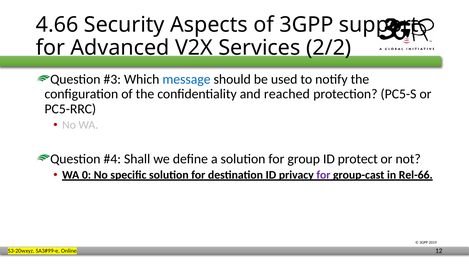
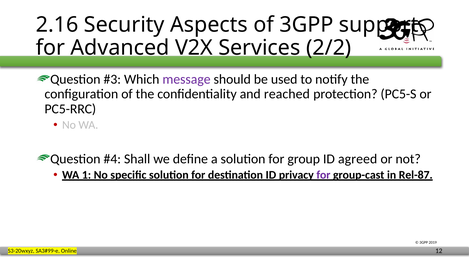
4.66: 4.66 -> 2.16 (57, 25)
message colour: blue -> purple (187, 79)
protect: protect -> agreed (358, 159)
0: 0 -> 1 (87, 175)
Rel-66: Rel-66 -> Rel-87 (416, 175)
